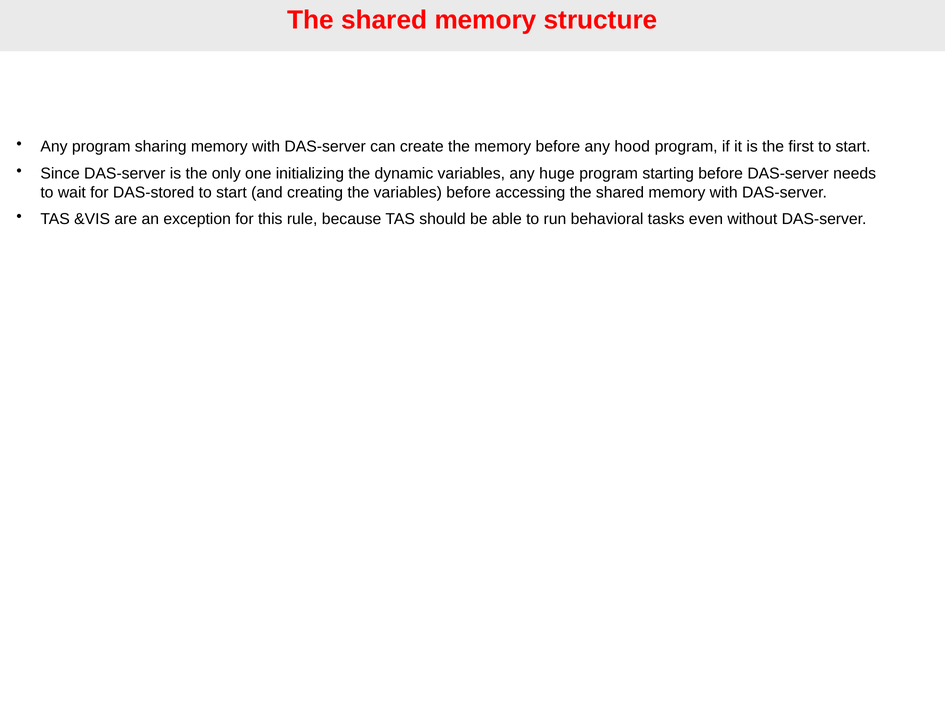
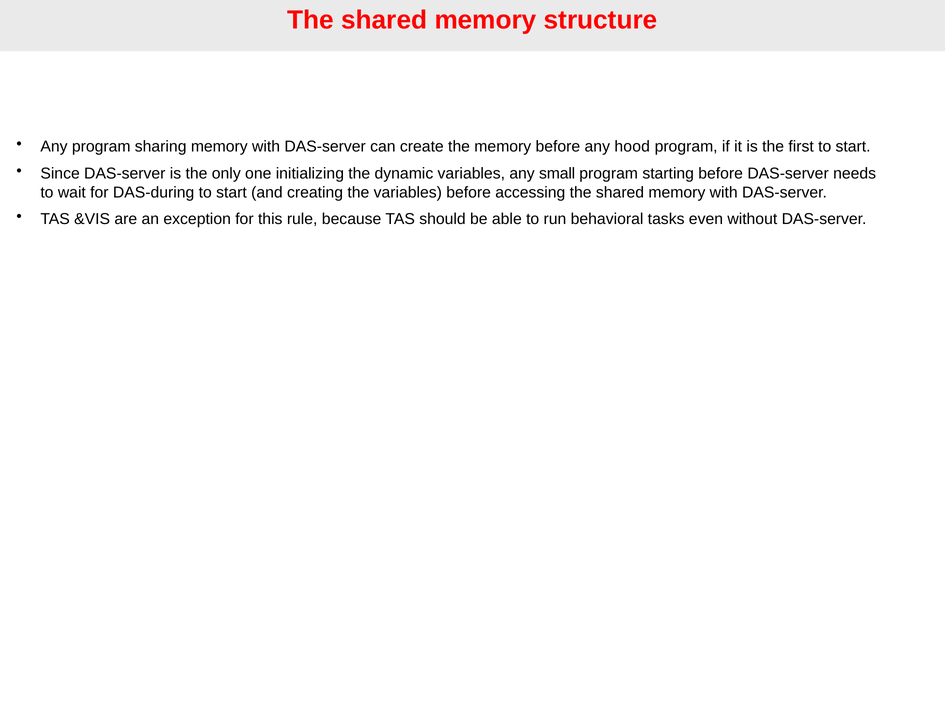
huge: huge -> small (557, 174)
DAS-stored: DAS-stored -> DAS-during (154, 192)
